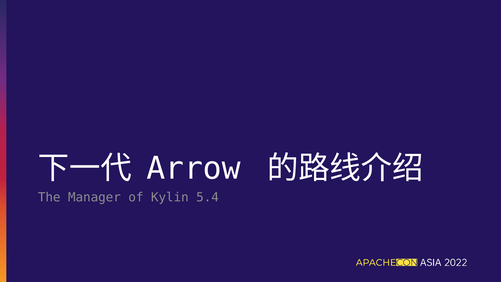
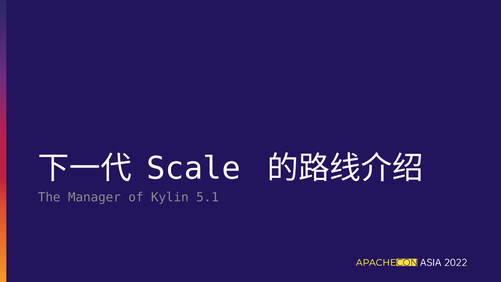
Arrow: Arrow -> Scale (194, 168)
5.4: 5.4 -> 5.1 (208, 197)
